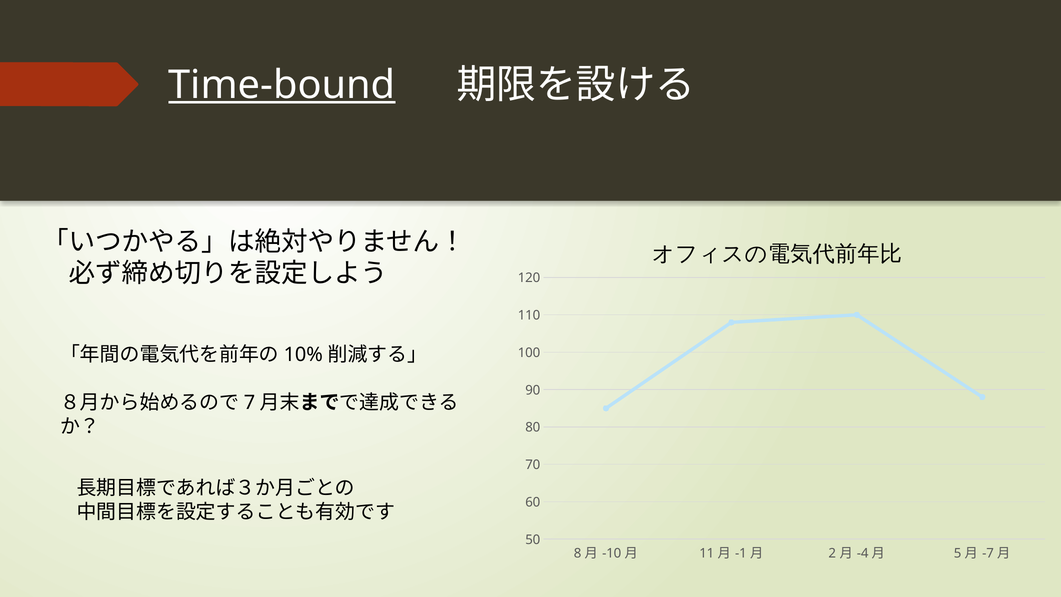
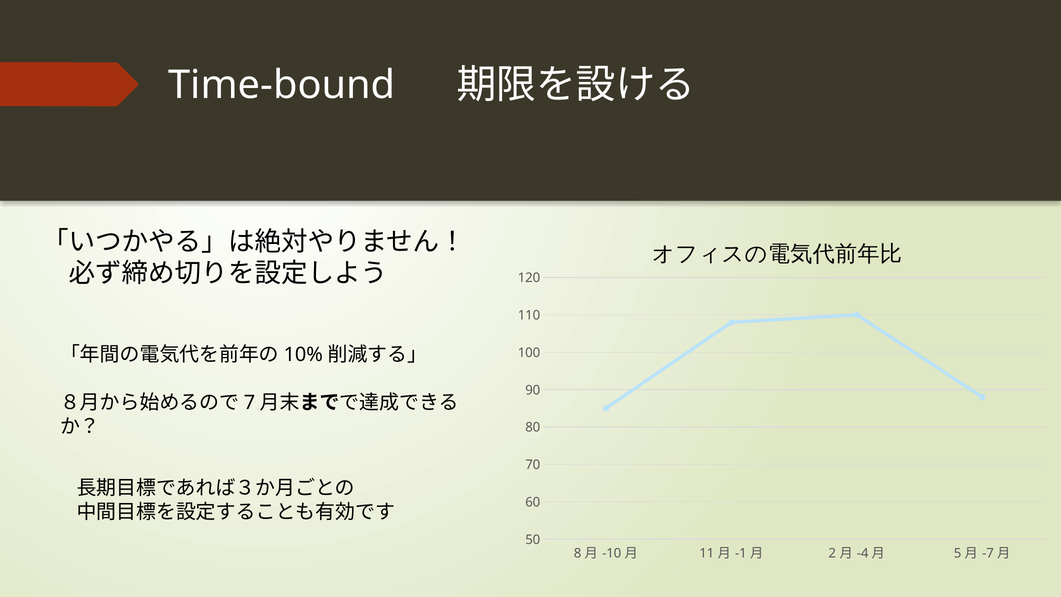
Time-bound underline: present -> none (282, 85)
